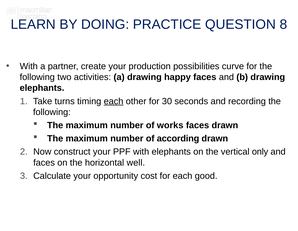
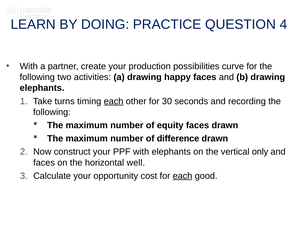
8: 8 -> 4 (283, 24)
works: works -> equity (170, 125)
according: according -> difference (178, 138)
each underline: none -> present (183, 175)
